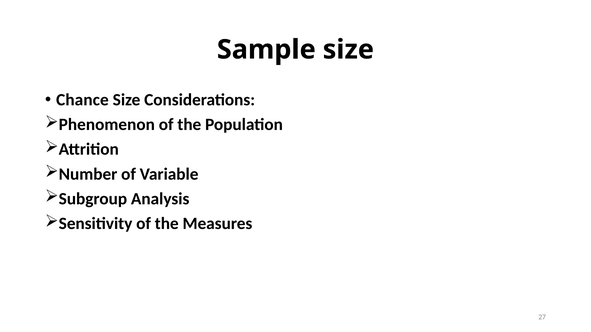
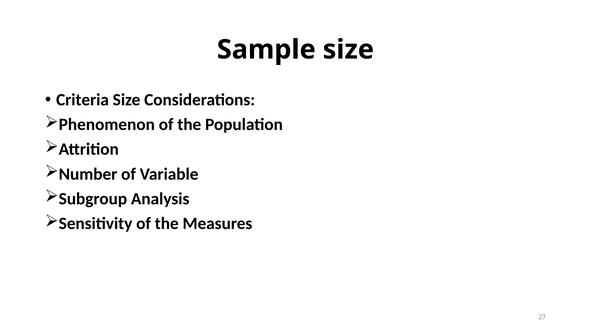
Chance: Chance -> Criteria (83, 100)
